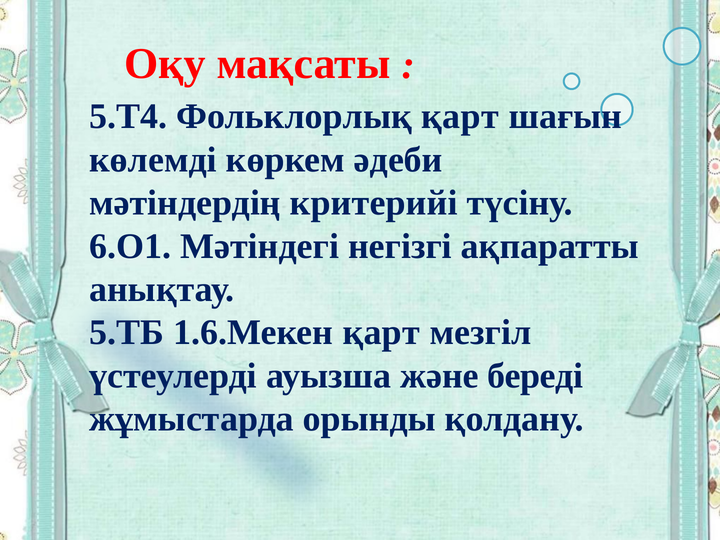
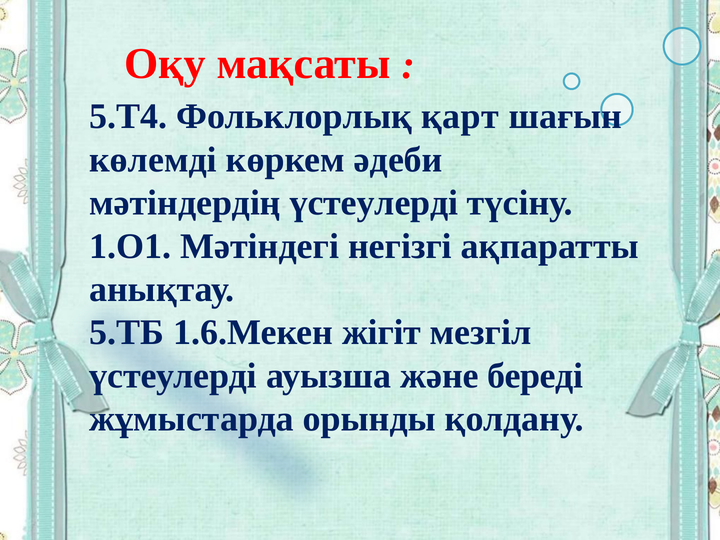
мәтіндердің критерийі: критерийі -> үстеулерді (374, 203)
6.О1: 6.О1 -> 1.О1 (130, 246)
1.6.Мекен қарт: қарт -> жігіт (382, 333)
